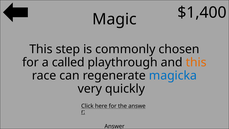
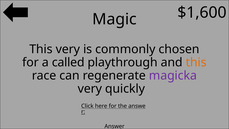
$1,400: $1,400 -> $1,600 (202, 13)
This step: step -> very (68, 49)
magicka colour: blue -> purple (173, 75)
